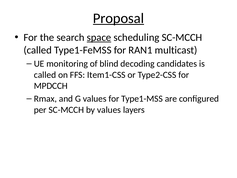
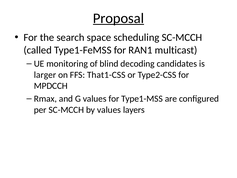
space underline: present -> none (99, 37)
called: called -> larger (45, 75)
Item1-CSS: Item1-CSS -> That1-CSS (106, 75)
